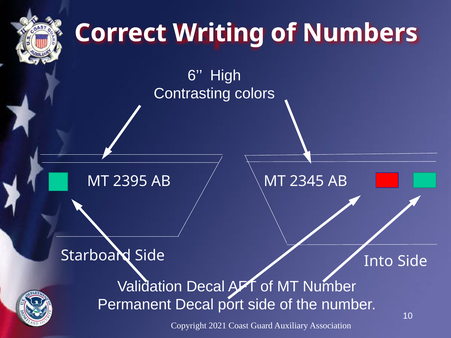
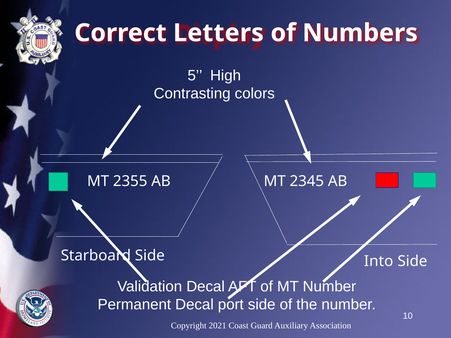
Writing: Writing -> Letters (218, 33)
6: 6 -> 5 (195, 76)
2395: 2395 -> 2355 (130, 181)
